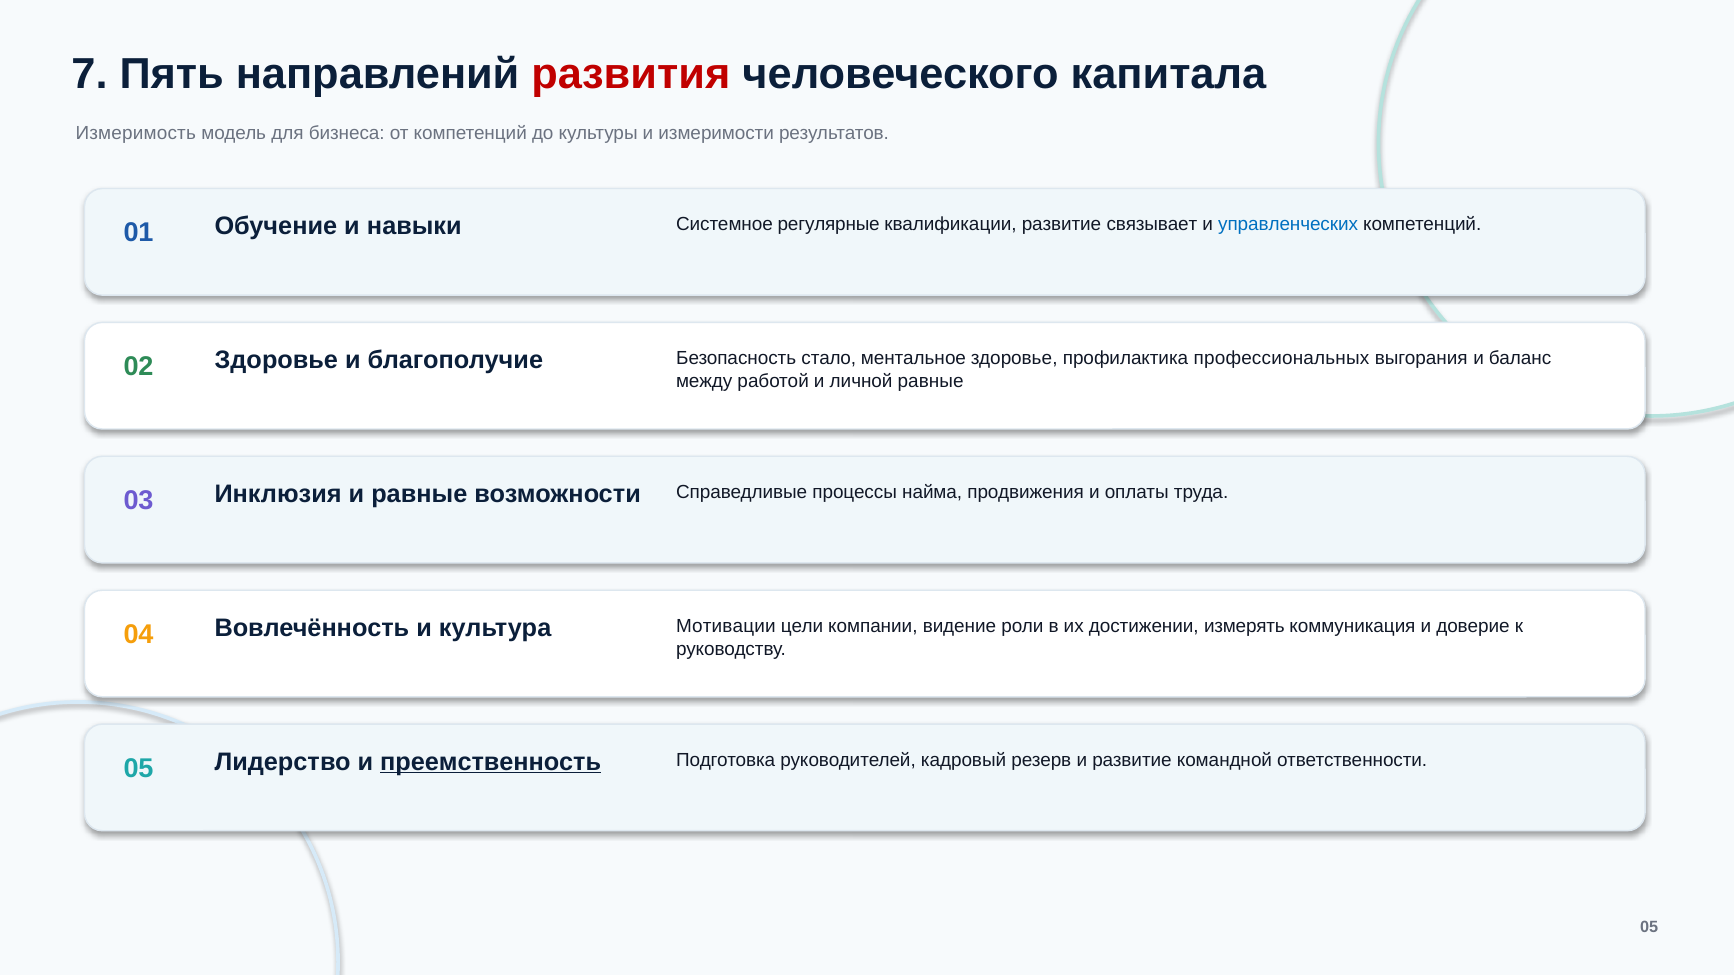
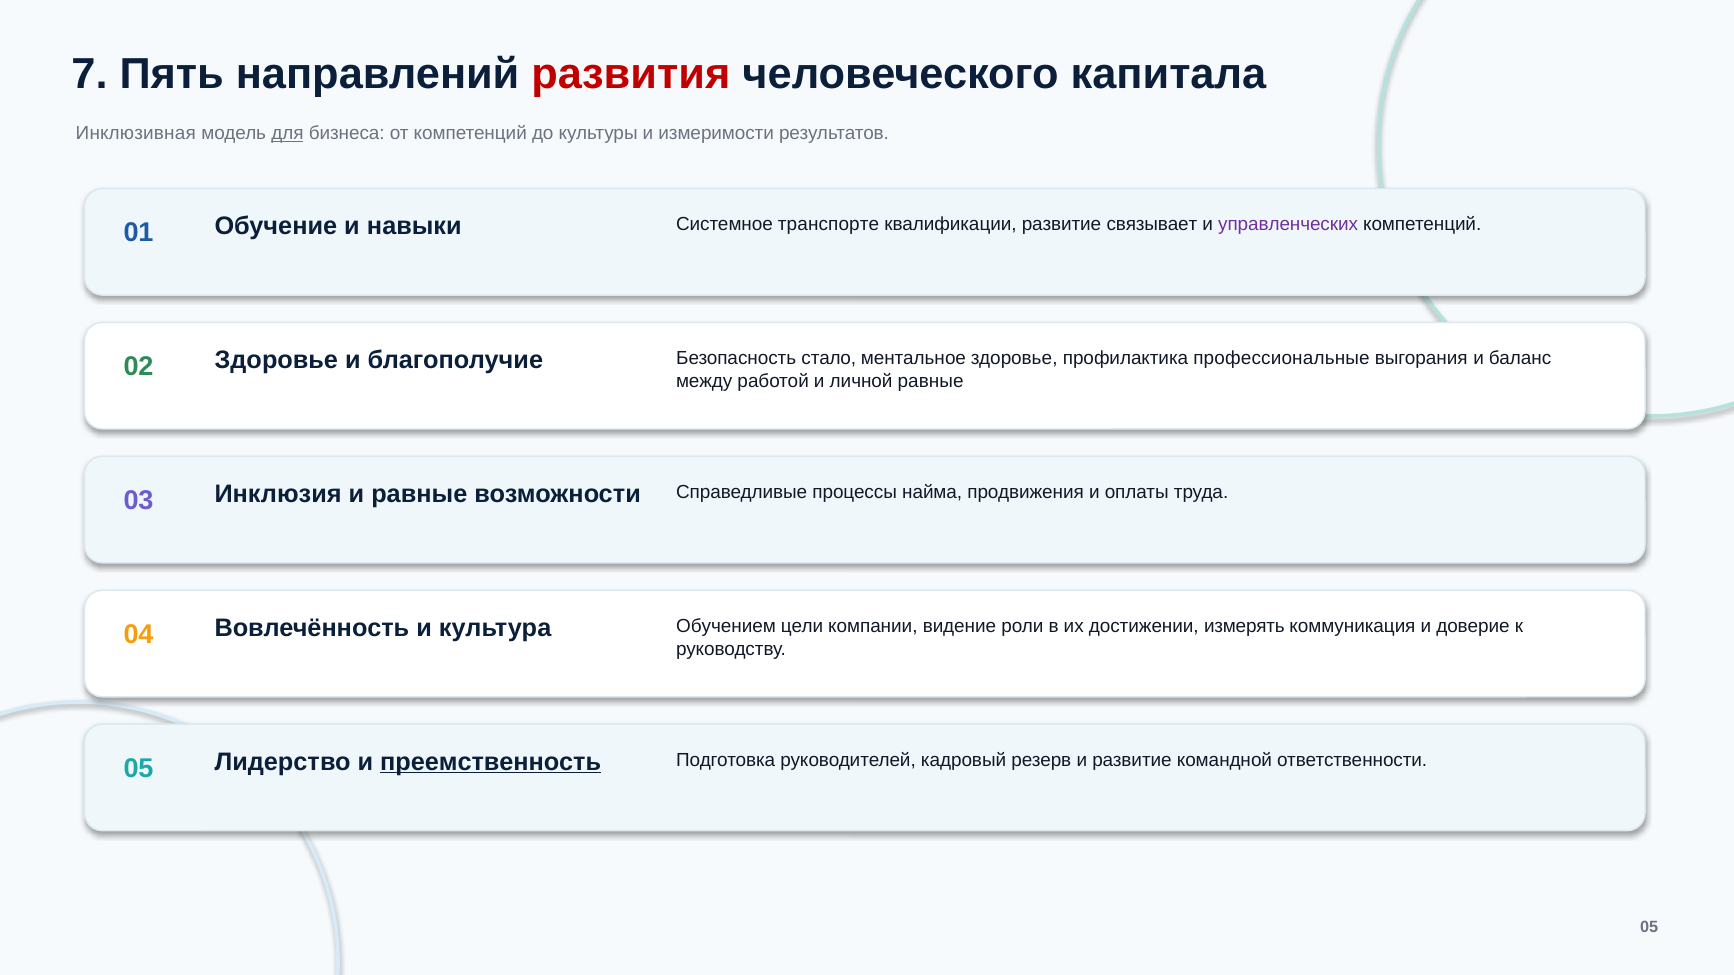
Измеримость: Измеримость -> Инклюзивная (136, 134)
для underline: none -> present (287, 134)
регулярные: регулярные -> транспорте (829, 225)
управленческих colour: blue -> purple (1288, 225)
профессиональных: профессиональных -> профессиональные (1282, 359)
Мотивации: Мотивации -> Обучением (726, 626)
